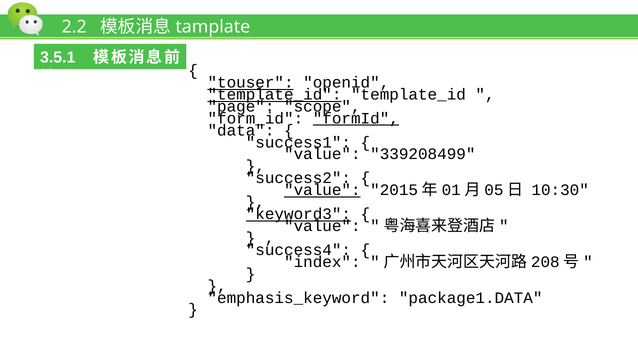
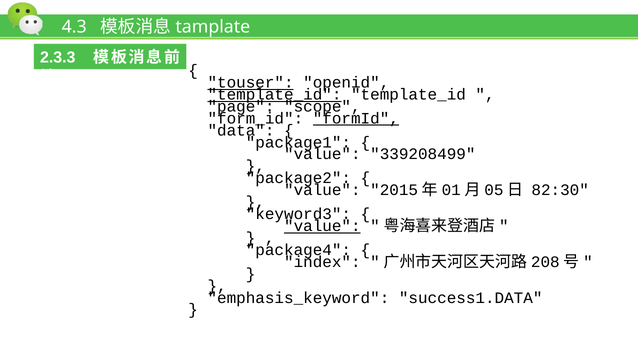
2.2: 2.2 -> 4.3 (74, 27)
3.5.1: 3.5.1 -> 2.3.3 (58, 58)
success1: success1 -> package1 (298, 142)
success2: success2 -> package2 (298, 178)
value underline: present -> none (322, 190)
10:30: 10:30 -> 82:30 (560, 190)
keyword3 underline: present -> none (298, 214)
value underline: none -> present (322, 226)
success4: success4 -> package4 (298, 250)
package1.DATA: package1.DATA -> success1.DATA (471, 298)
